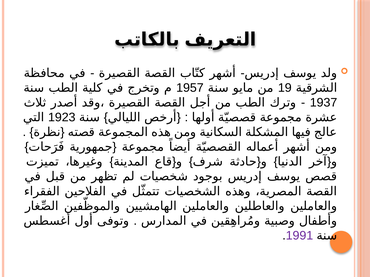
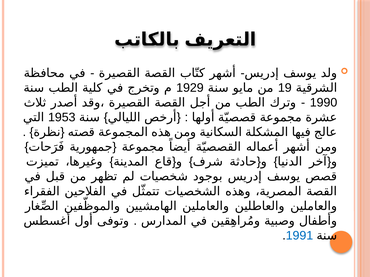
1957: 1957 -> 1929 (190, 88)
1937: 1937 -> 1990 (324, 103)
1923: 1923 -> 1953 (62, 118)
1991 colour: purple -> blue (299, 236)
